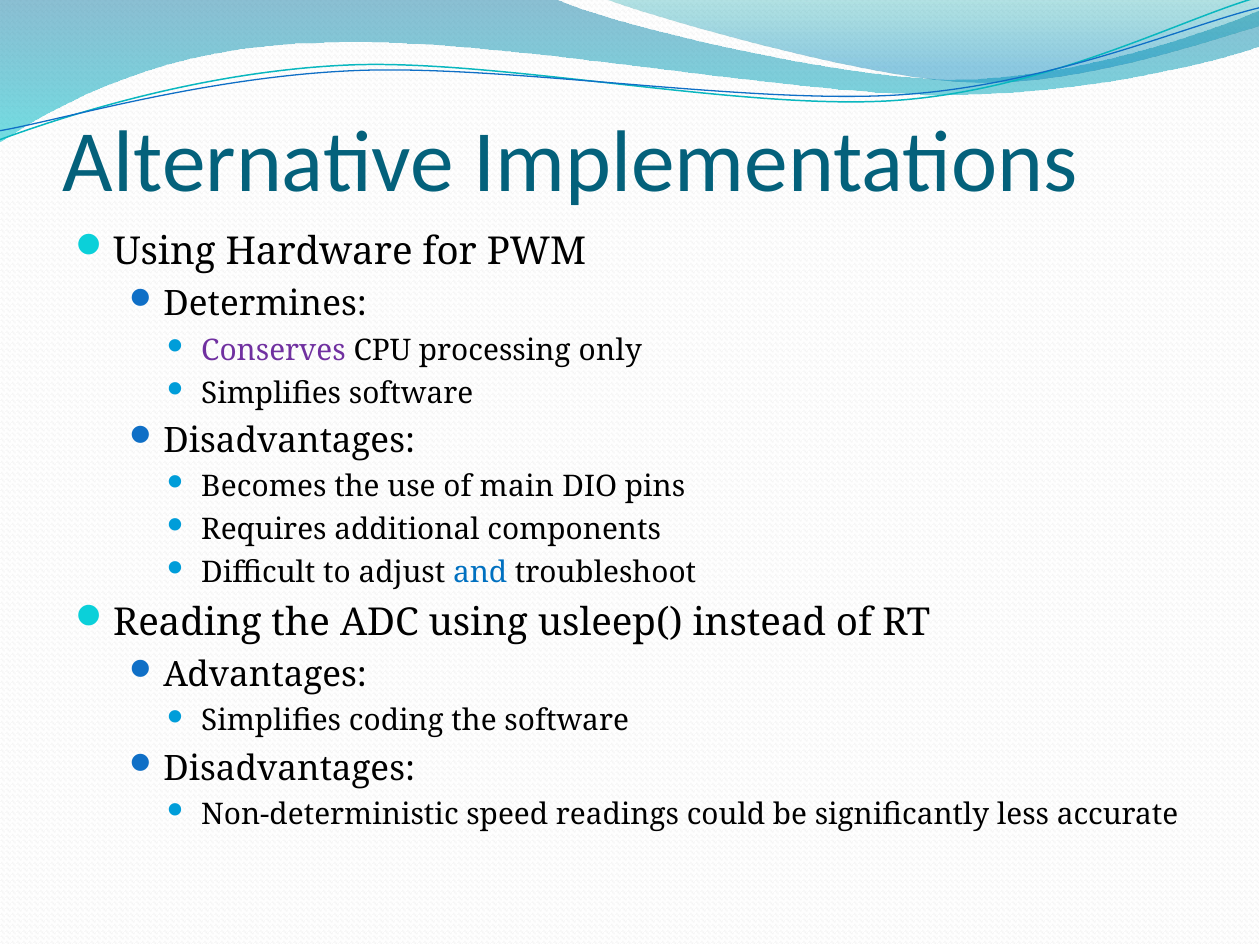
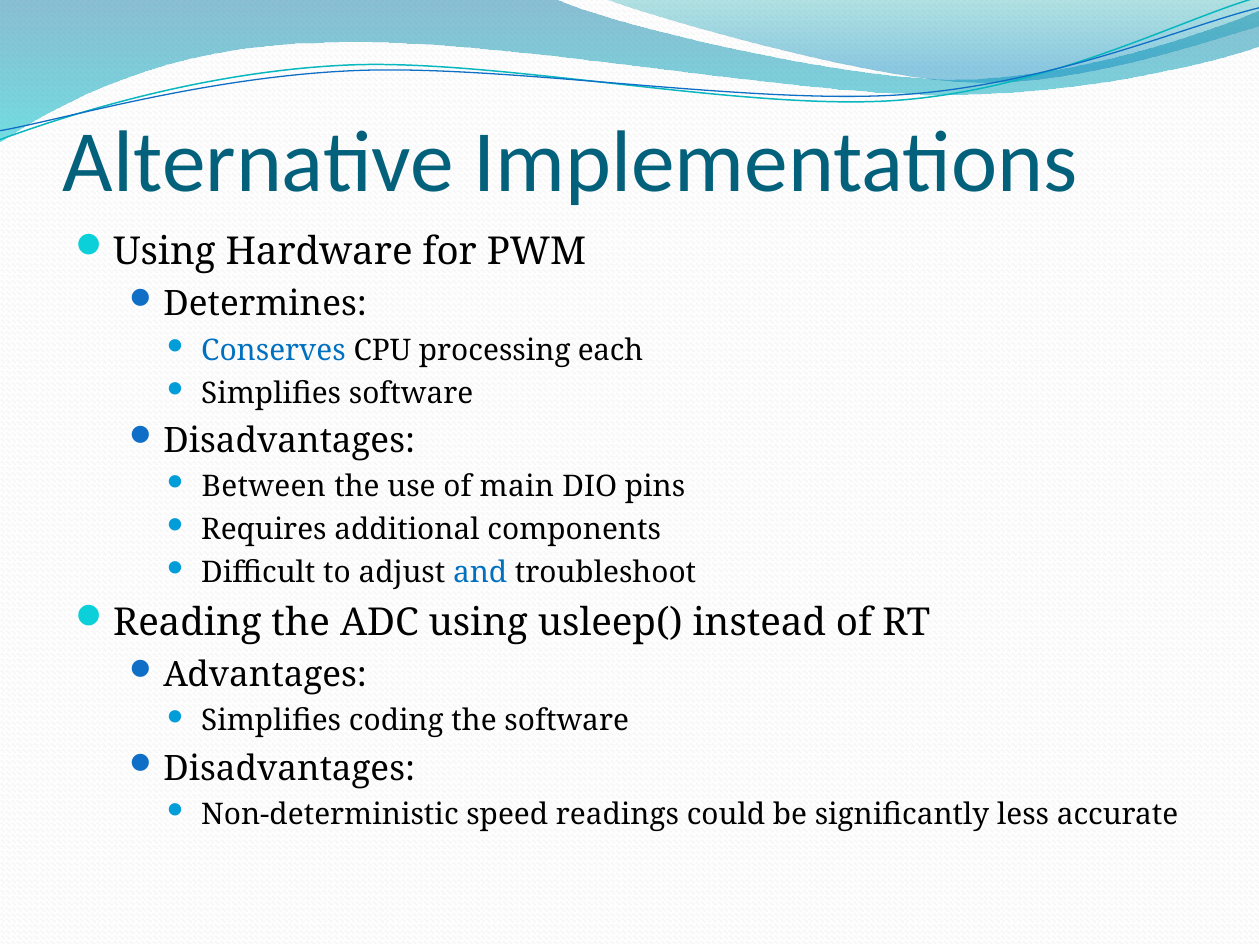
Conserves colour: purple -> blue (274, 350)
only: only -> each (610, 350)
Becomes: Becomes -> Between (264, 487)
